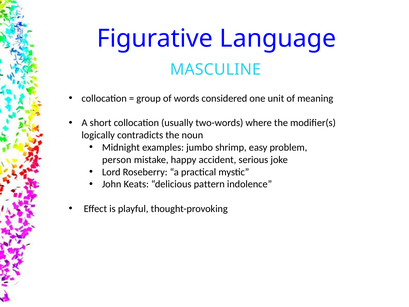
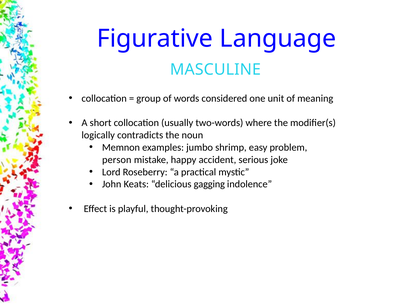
Midnight: Midnight -> Memnon (121, 147)
pattern: pattern -> gagging (209, 184)
